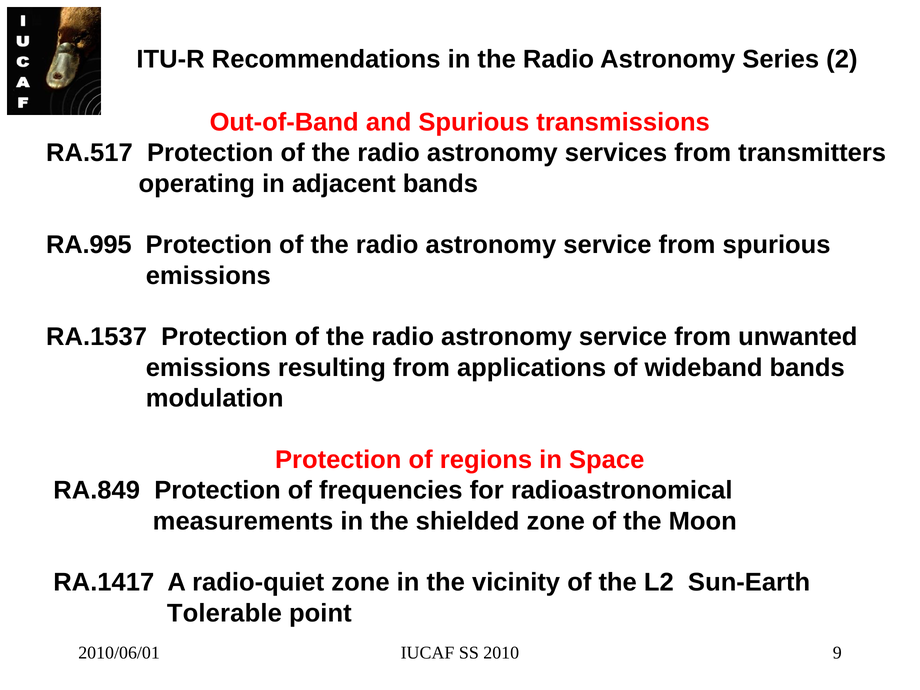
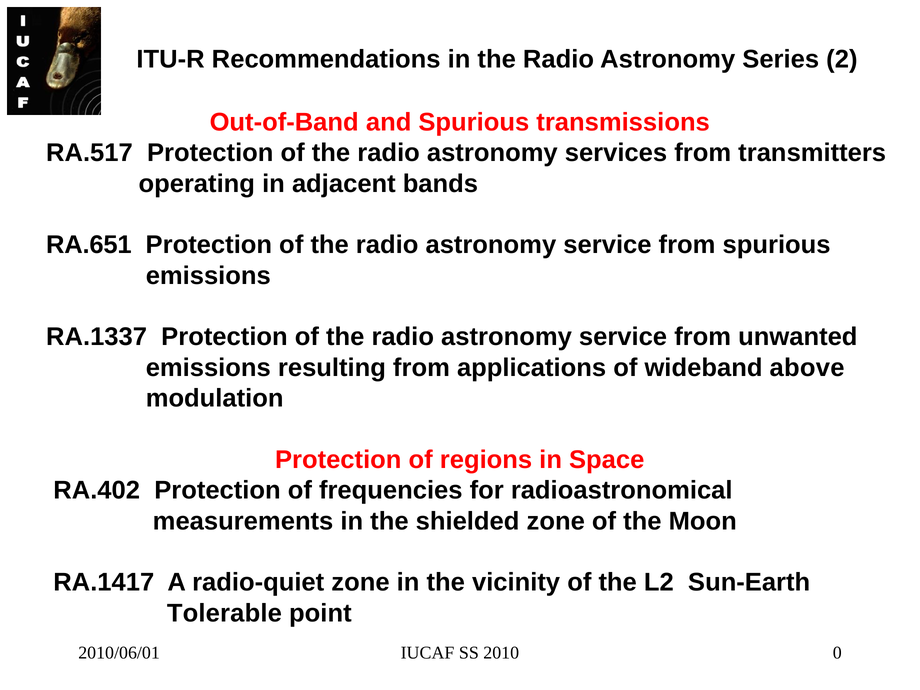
RA.995: RA.995 -> RA.651 (89, 245)
RA.1537: RA.1537 -> RA.1337 (97, 337)
wideband bands: bands -> above (807, 368)
RA.849: RA.849 -> RA.402 (97, 490)
9: 9 -> 0 (837, 653)
